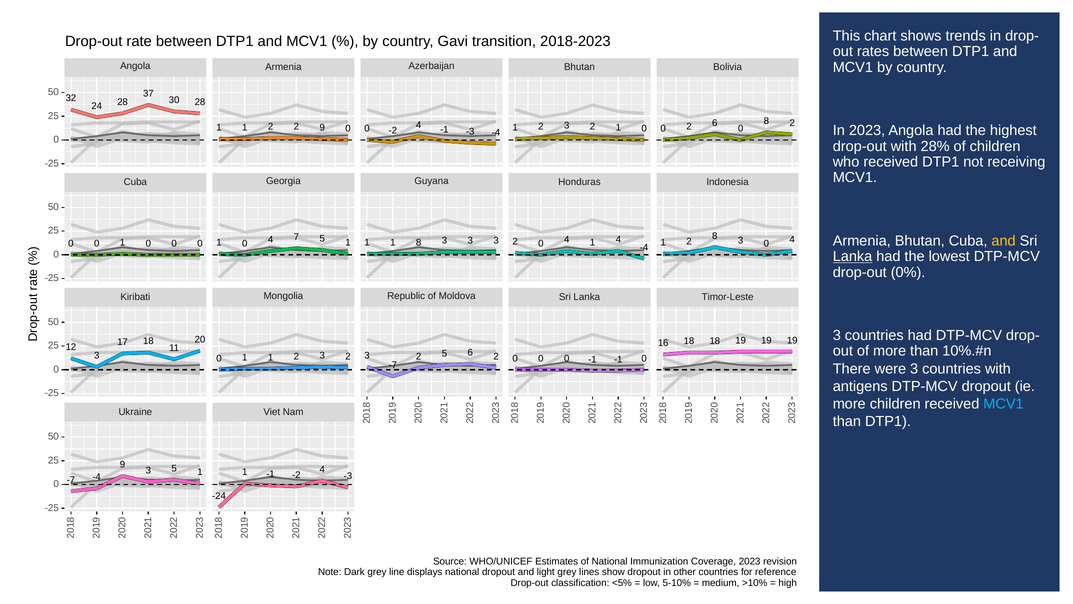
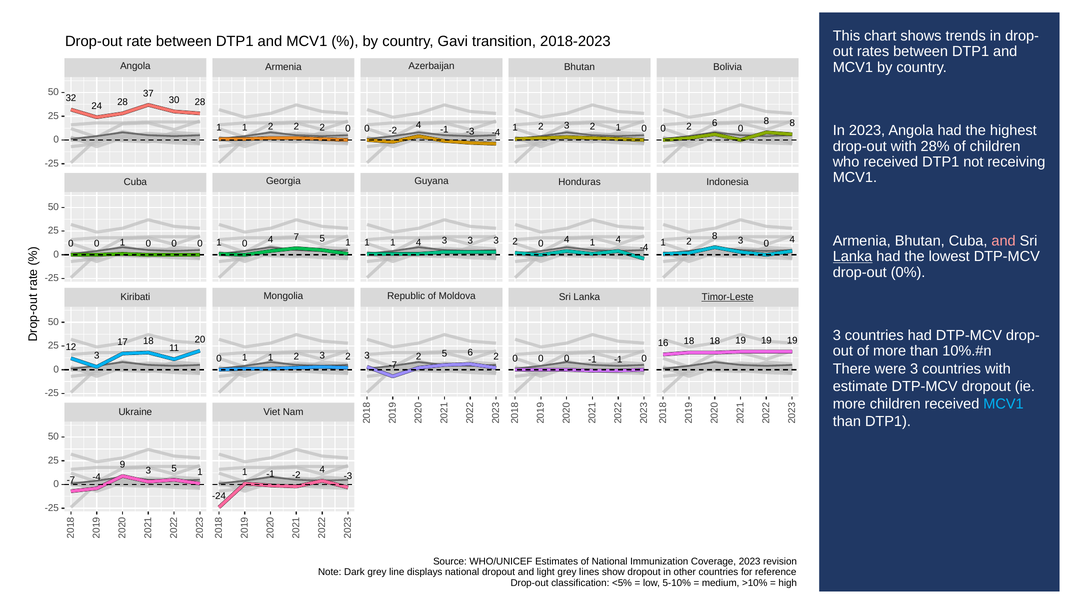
2: 2 -> 8 (792, 123)
1 2 2 9: 9 -> 2 (322, 128)
and colour: yellow -> pink (1004, 241)
8: 8 -> 4 (419, 242)
Timor-Leste underline: none -> present (728, 297)
antigens: antigens -> estimate (860, 386)
